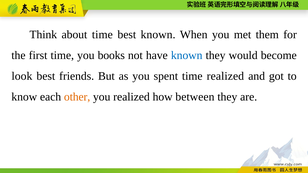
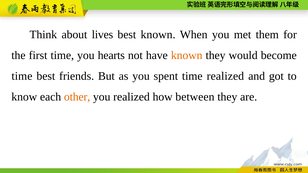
about time: time -> lives (102, 35)
books: books -> hearts (111, 55)
known colour: blue -> orange (187, 55)
look: look -> time (22, 76)
